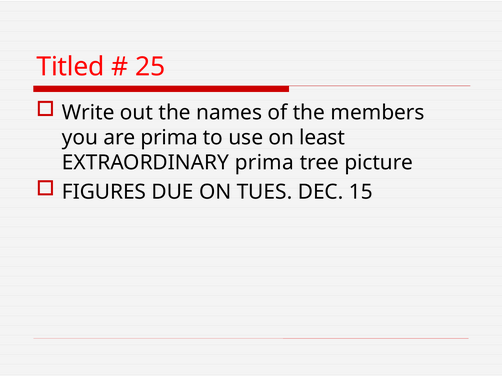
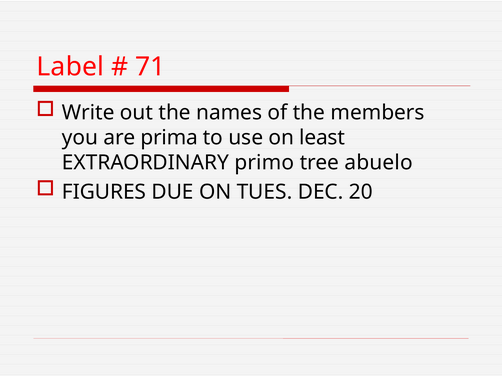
Titled: Titled -> Label (70, 67)
25: 25 -> 71 (150, 67)
EXTRAORDINARY prima: prima -> primo (264, 163)
picture: picture -> abuelo (379, 163)
15: 15 -> 20 (361, 192)
